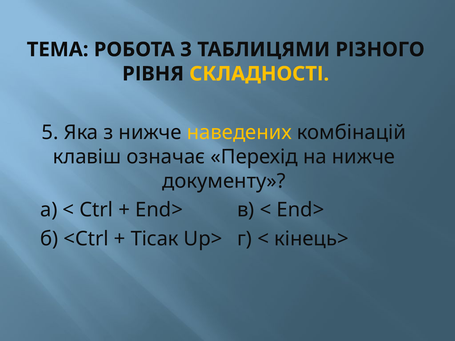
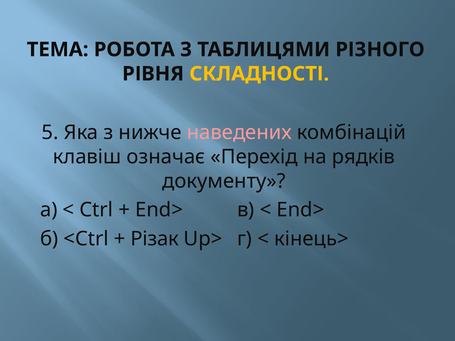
наведених colour: yellow -> pink (239, 133)
на нижче: нижче -> рядків (363, 157)
Тісак: Тісак -> Різак (155, 239)
